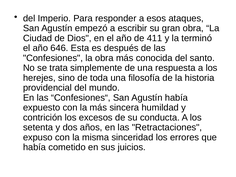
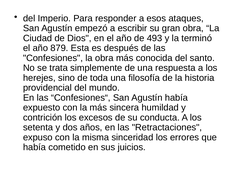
411: 411 -> 493 (155, 38)
646: 646 -> 879 (59, 48)
